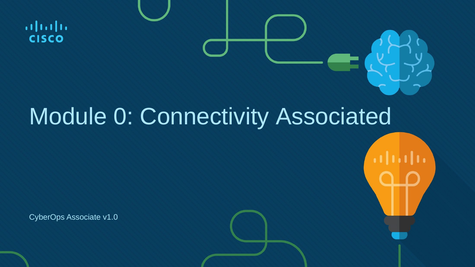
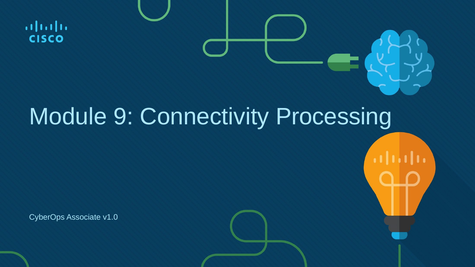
0: 0 -> 9 (123, 117)
Associated: Associated -> Processing (334, 117)
